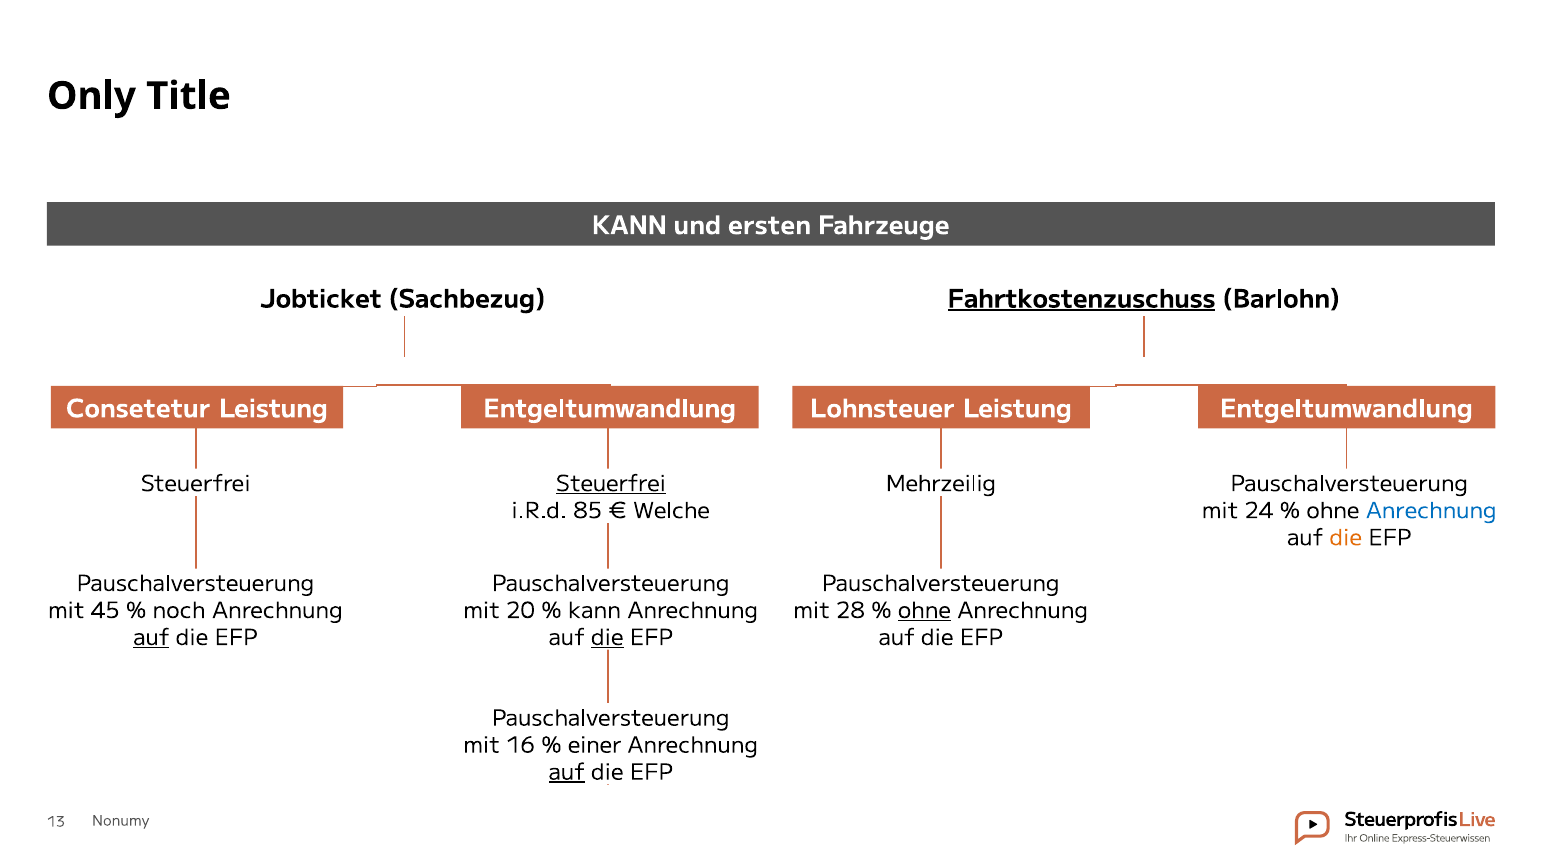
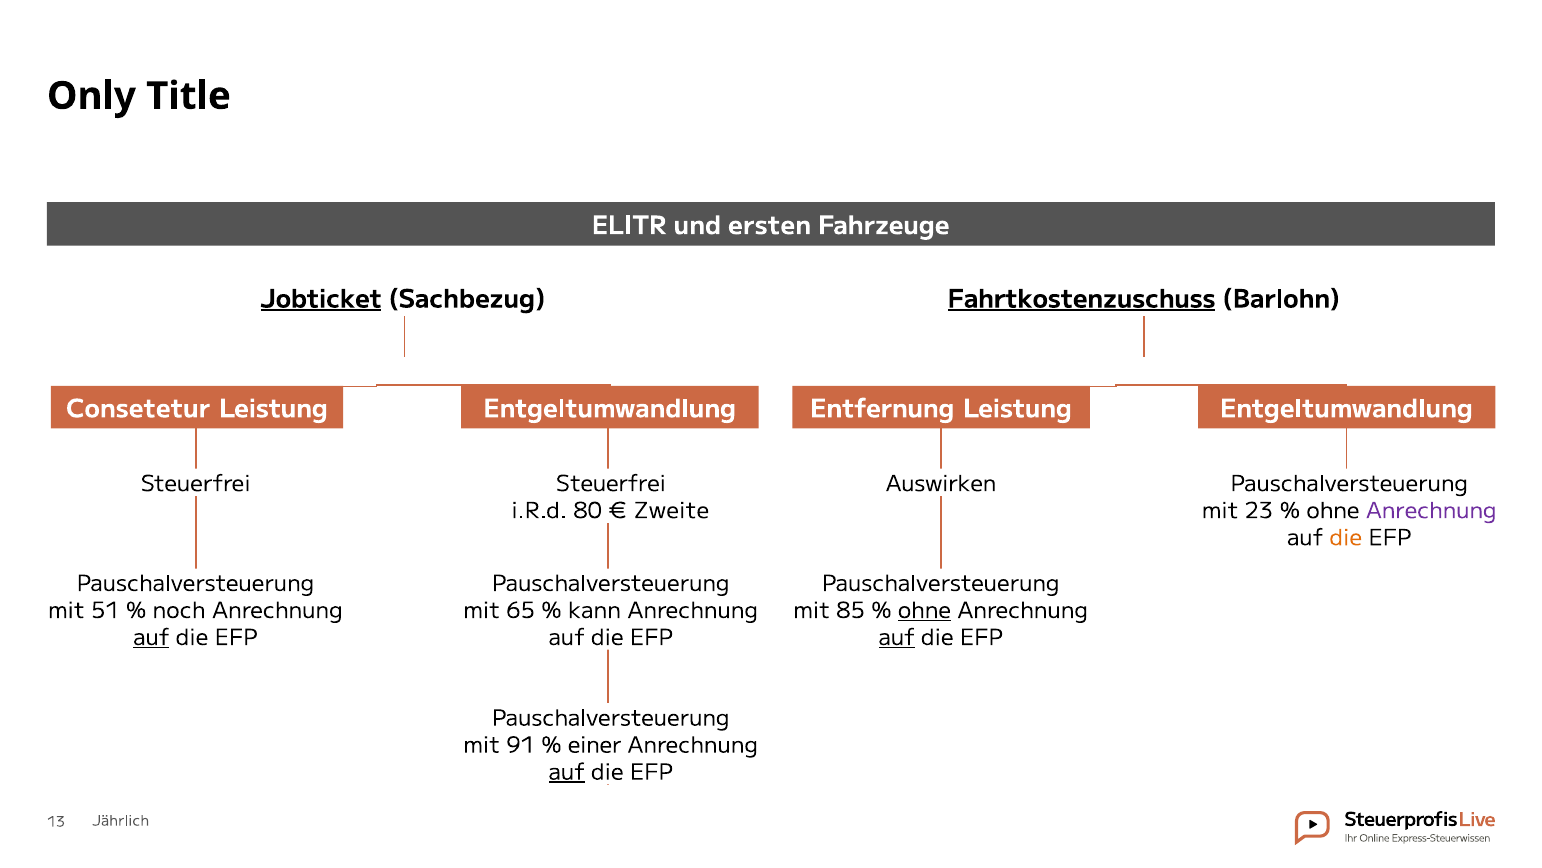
KANN: KANN -> ELITR (629, 226)
Jobticket underline: none -> present (321, 299)
Lohnsteuer: Lohnsteuer -> Entfernung (882, 409)
Steuerfrei underline: present -> none (611, 483)
Mehrzeilig: Mehrzeilig -> Auswirken (941, 483)
85: 85 -> 80 (588, 510)
Welche: Welche -> Zweite (671, 510)
24: 24 -> 23 (1259, 510)
Anrechnung colour: blue -> purple (1431, 510)
45: 45 -> 51 (105, 610)
20: 20 -> 65 (521, 610)
28: 28 -> 85 (850, 610)
die underline: present -> none (607, 637)
auf underline: none -> present (897, 637)
16: 16 -> 91 (521, 745)
Nonumy: Nonumy -> Jährlich (121, 820)
